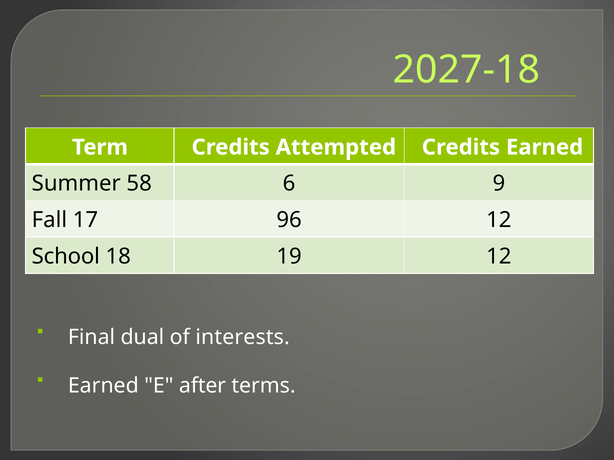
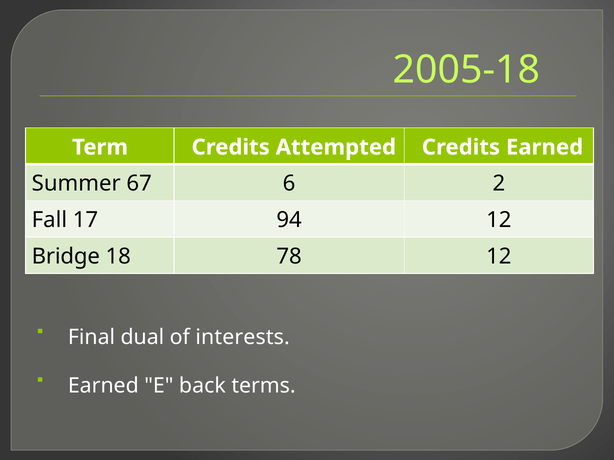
2027-18: 2027-18 -> 2005-18 (466, 70)
58: 58 -> 67 (139, 184)
9: 9 -> 2 (499, 184)
96: 96 -> 94 (289, 220)
School: School -> Bridge (66, 257)
19: 19 -> 78 (289, 257)
after: after -> back (202, 386)
